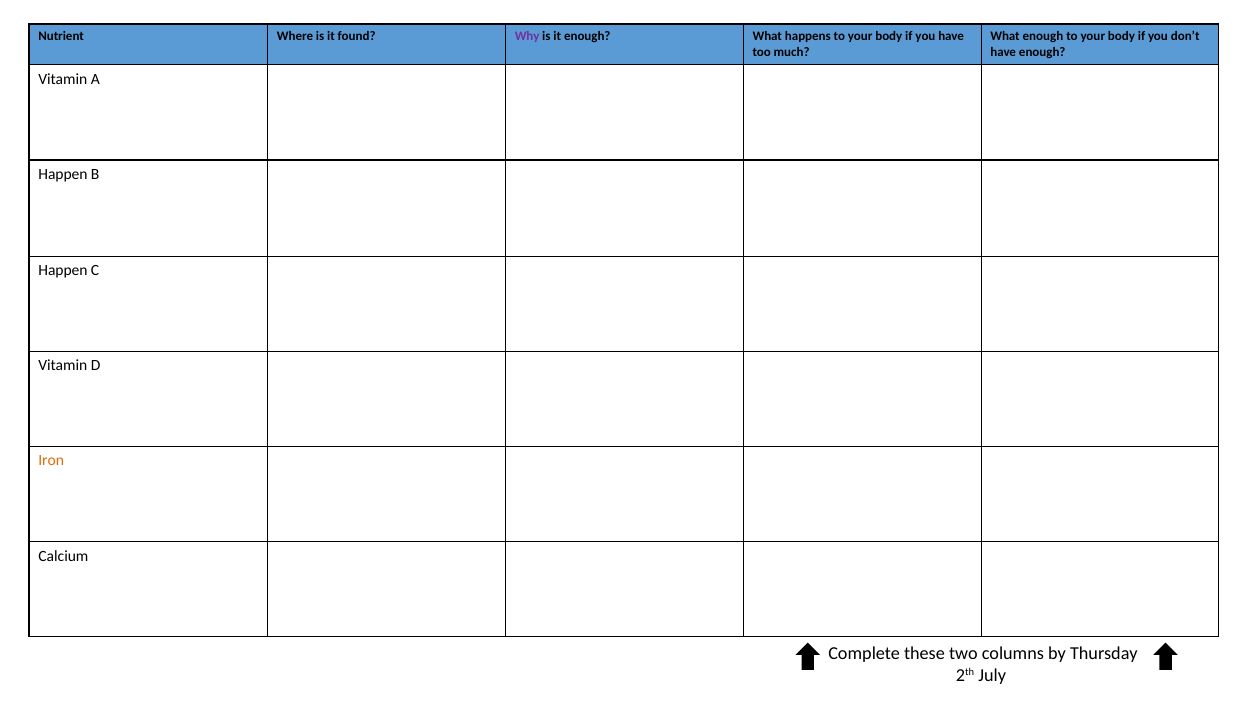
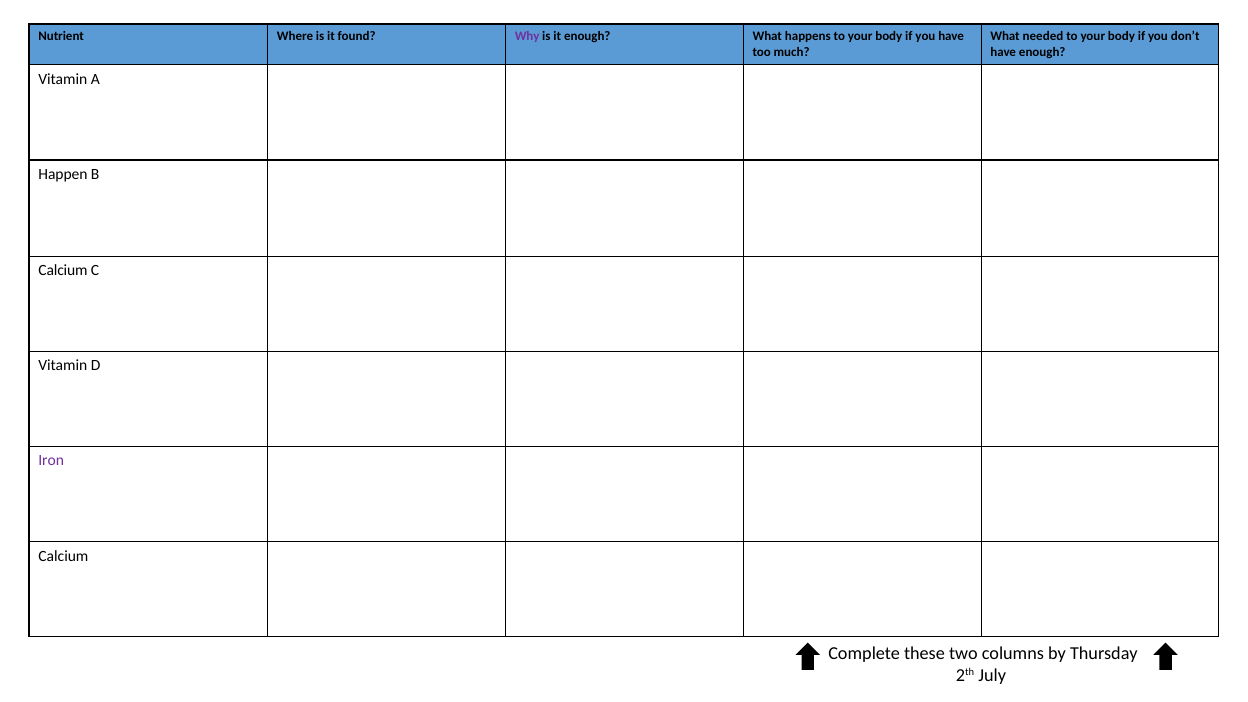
What enough: enough -> needed (1043, 37)
Happen: Happen -> Calcium (63, 271)
Iron colour: orange -> purple (51, 461)
